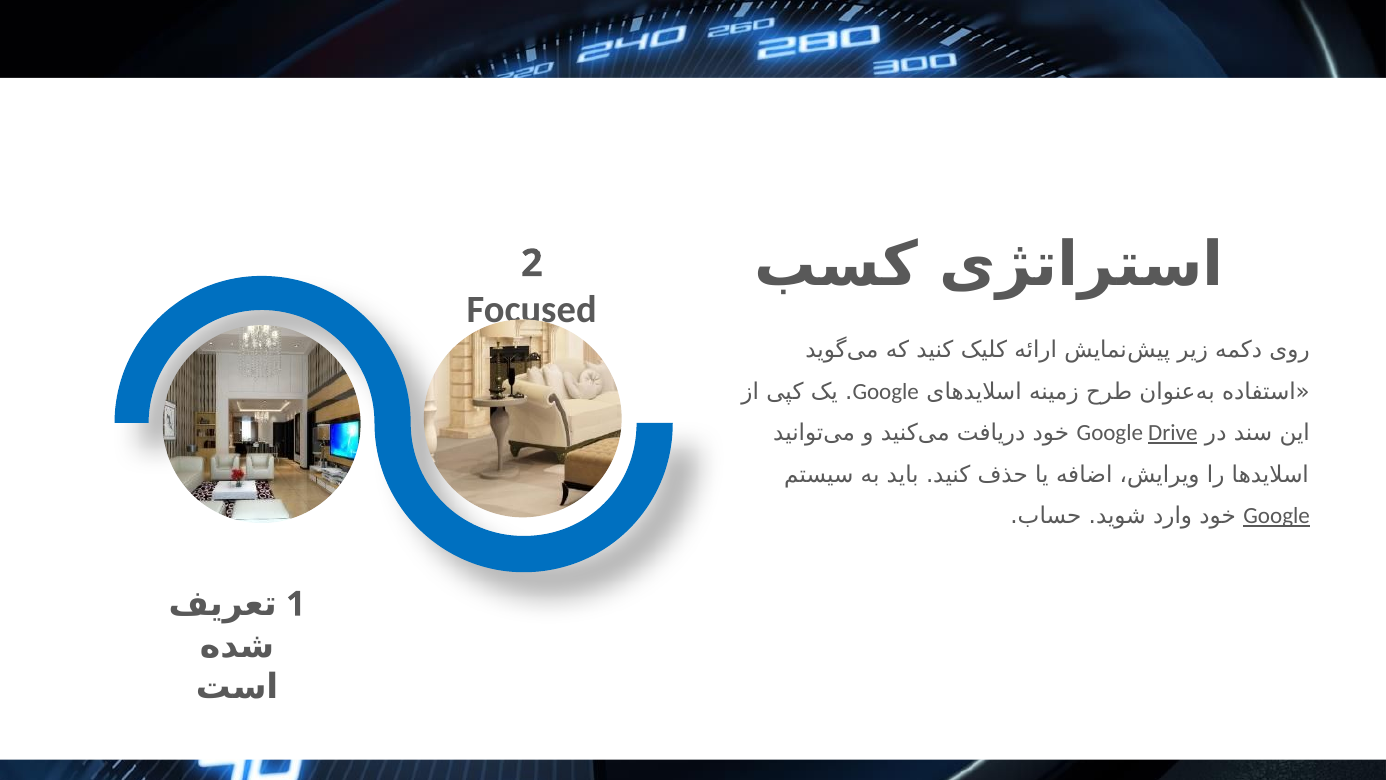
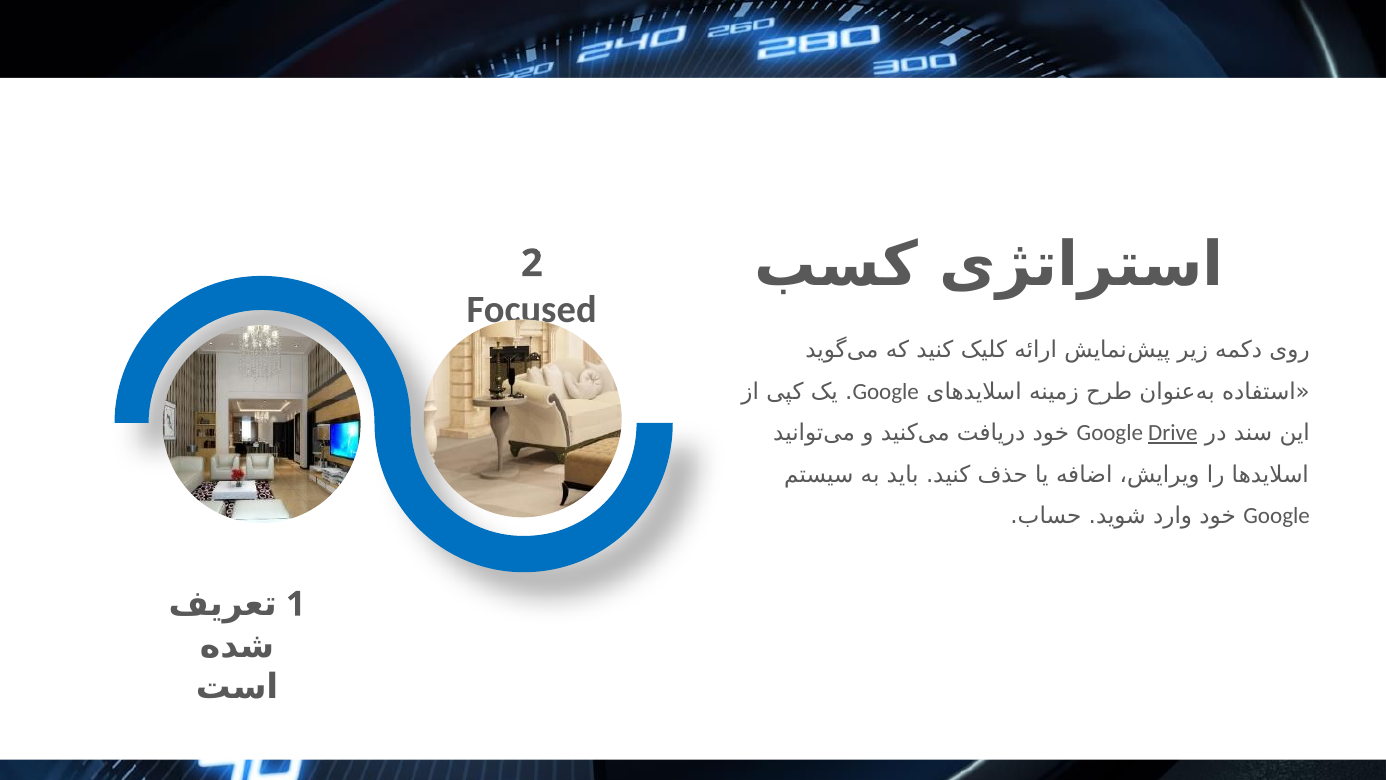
Google underline: present -> none (1277, 516)
